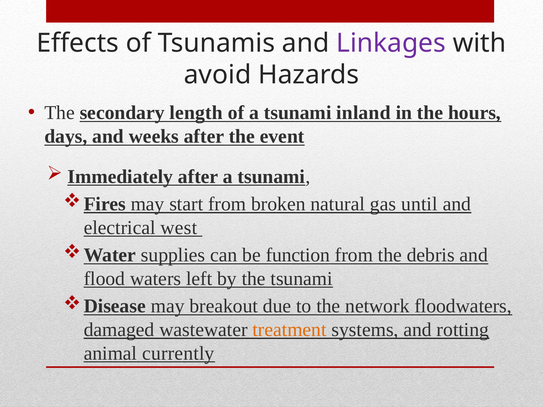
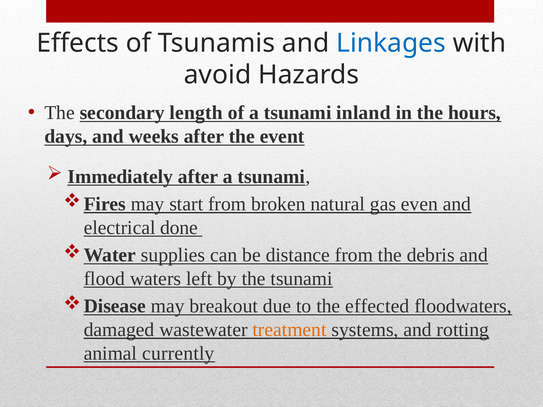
Linkages colour: purple -> blue (391, 43)
until: until -> even (419, 204)
west: west -> done (179, 228)
function: function -> distance (298, 255)
network: network -> effected (377, 306)
